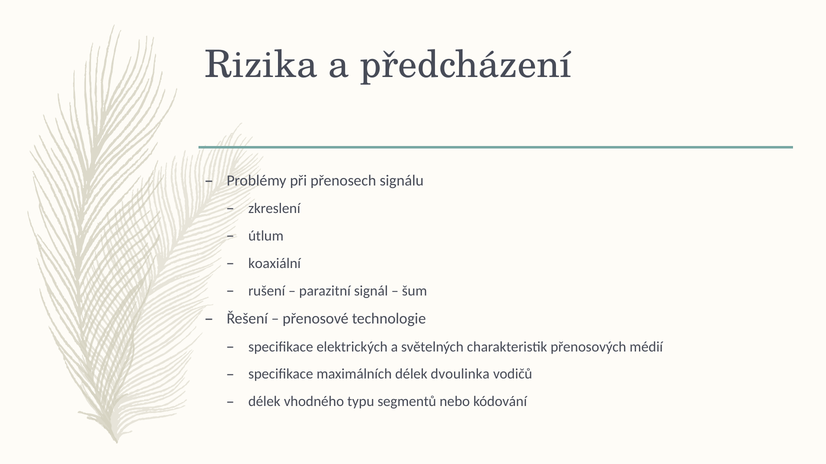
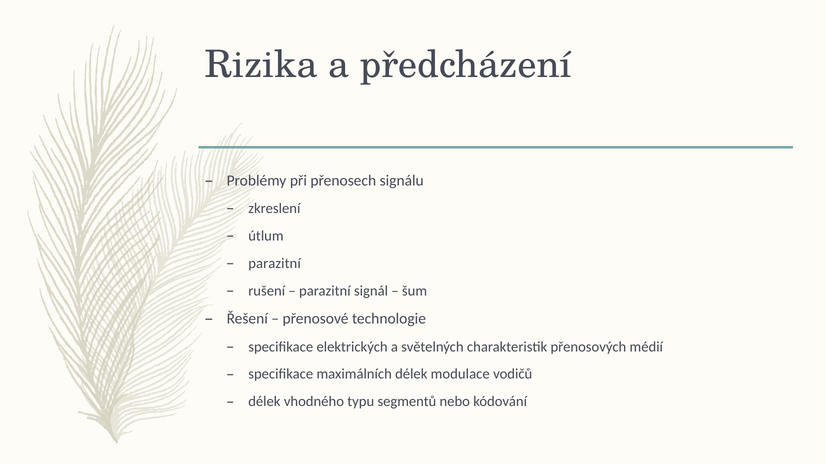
koaxiální: koaxiální -> parazitní (275, 264)
dvoulinka: dvoulinka -> modulace (460, 375)
